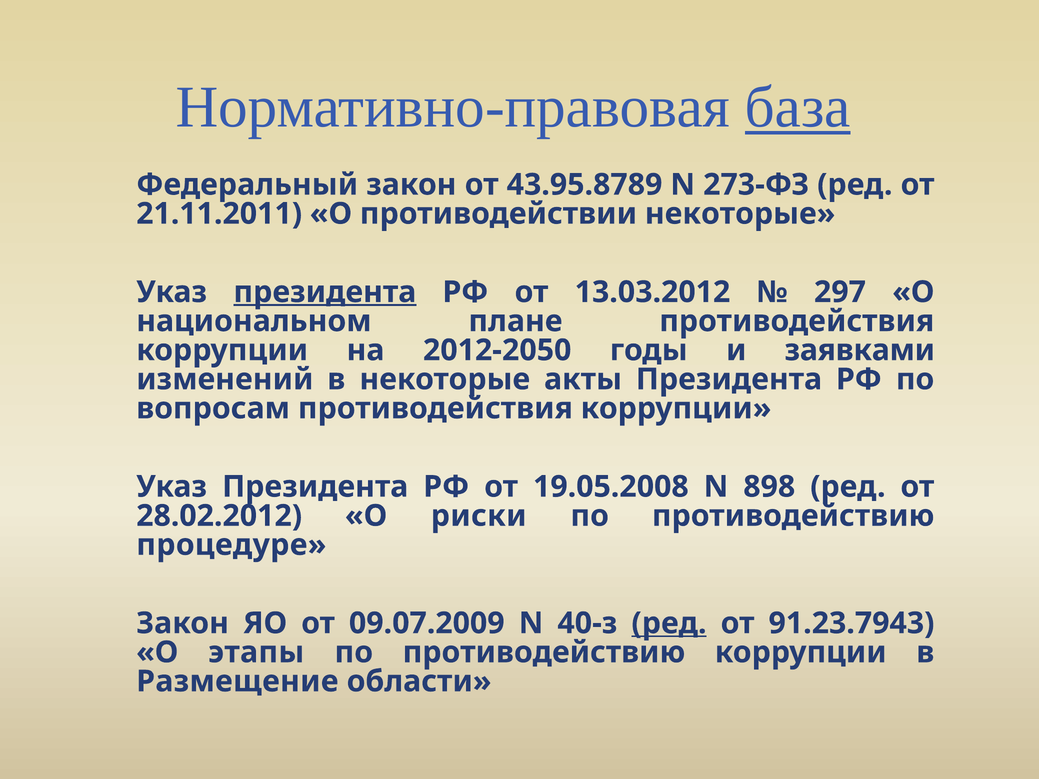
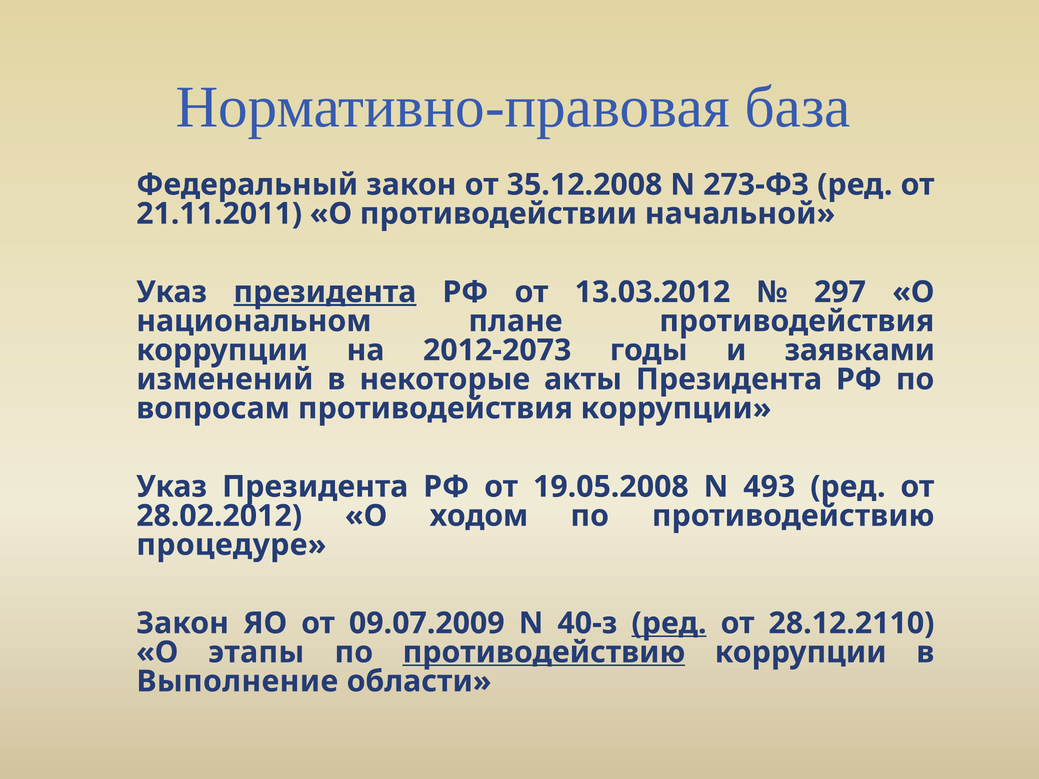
база underline: present -> none (798, 107)
43.95.8789: 43.95.8789 -> 35.12.2008 (585, 185)
противодействии некоторые: некоторые -> начальной (740, 214)
2012-2050: 2012-2050 -> 2012-2073 (497, 350)
898: 898 -> 493 (769, 487)
риски: риски -> ходом (479, 516)
91.23.7943: 91.23.7943 -> 28.12.2110 (851, 623)
противодействию underline: none -> present (544, 653)
Размещение: Размещение -> Выполнение (237, 682)
